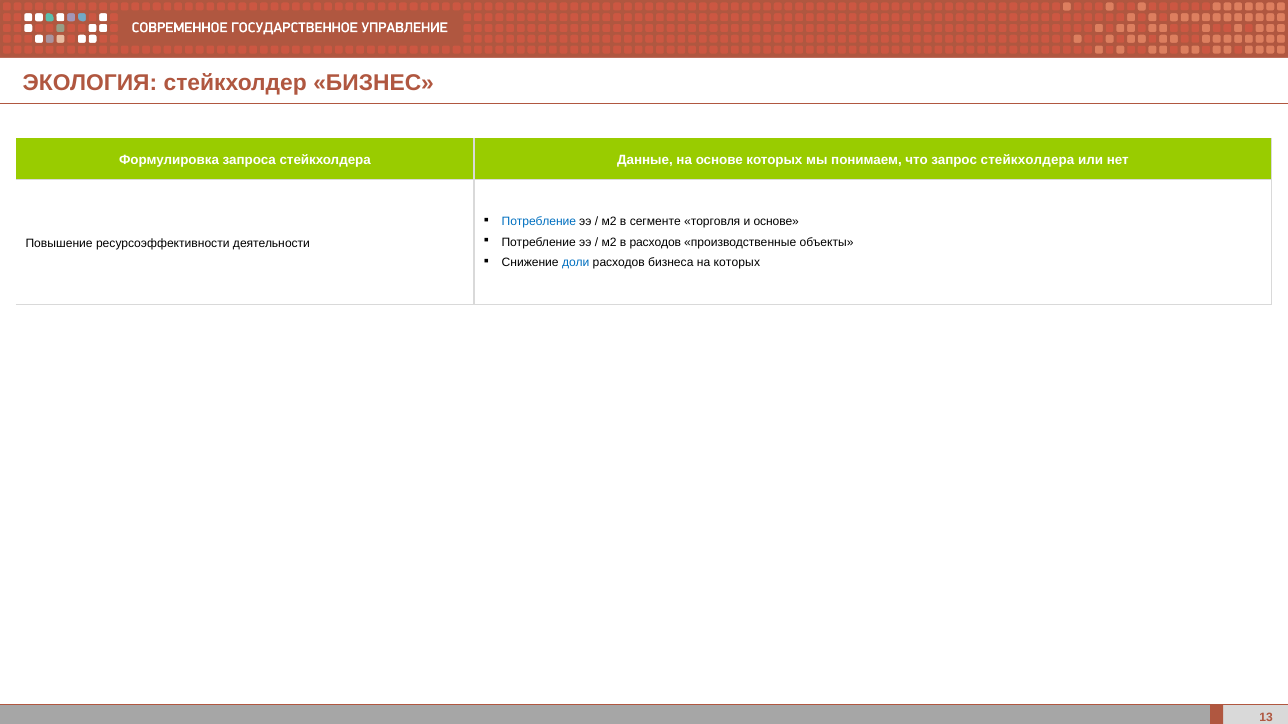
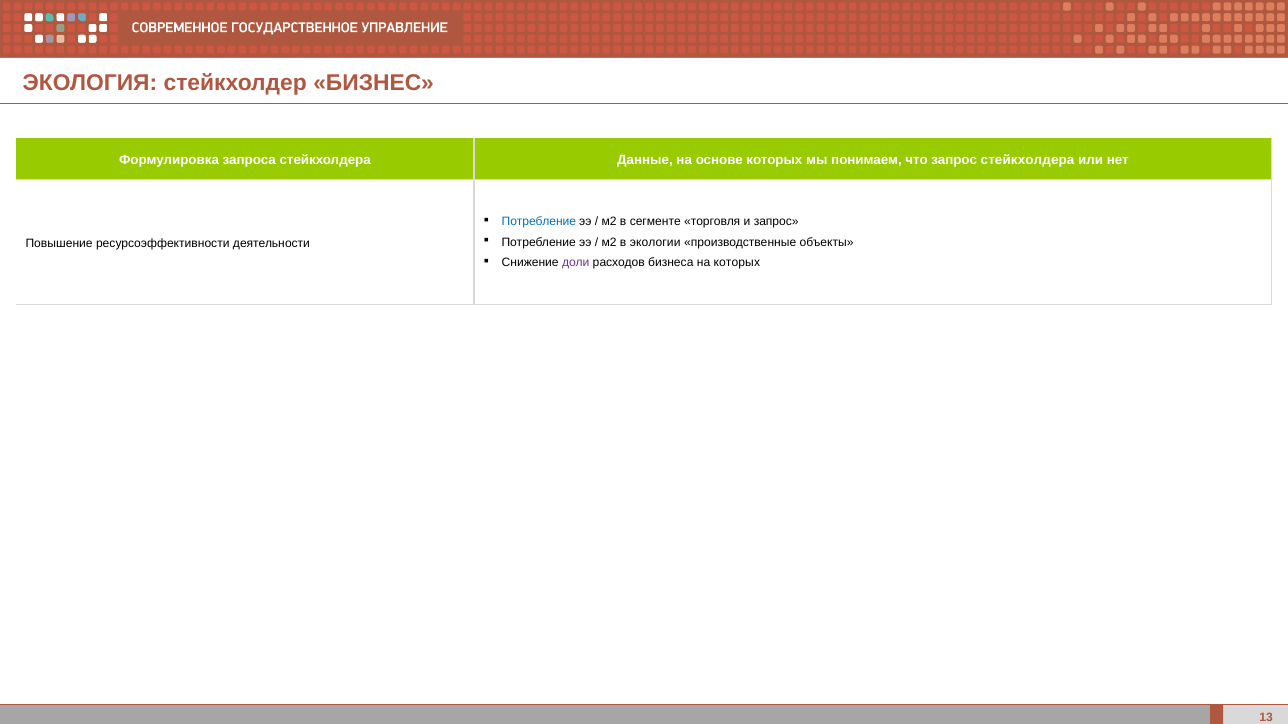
и основе: основе -> запрос (776, 222)
в расходов: расходов -> экологии (655, 242)
доли colour: blue -> purple (576, 263)
